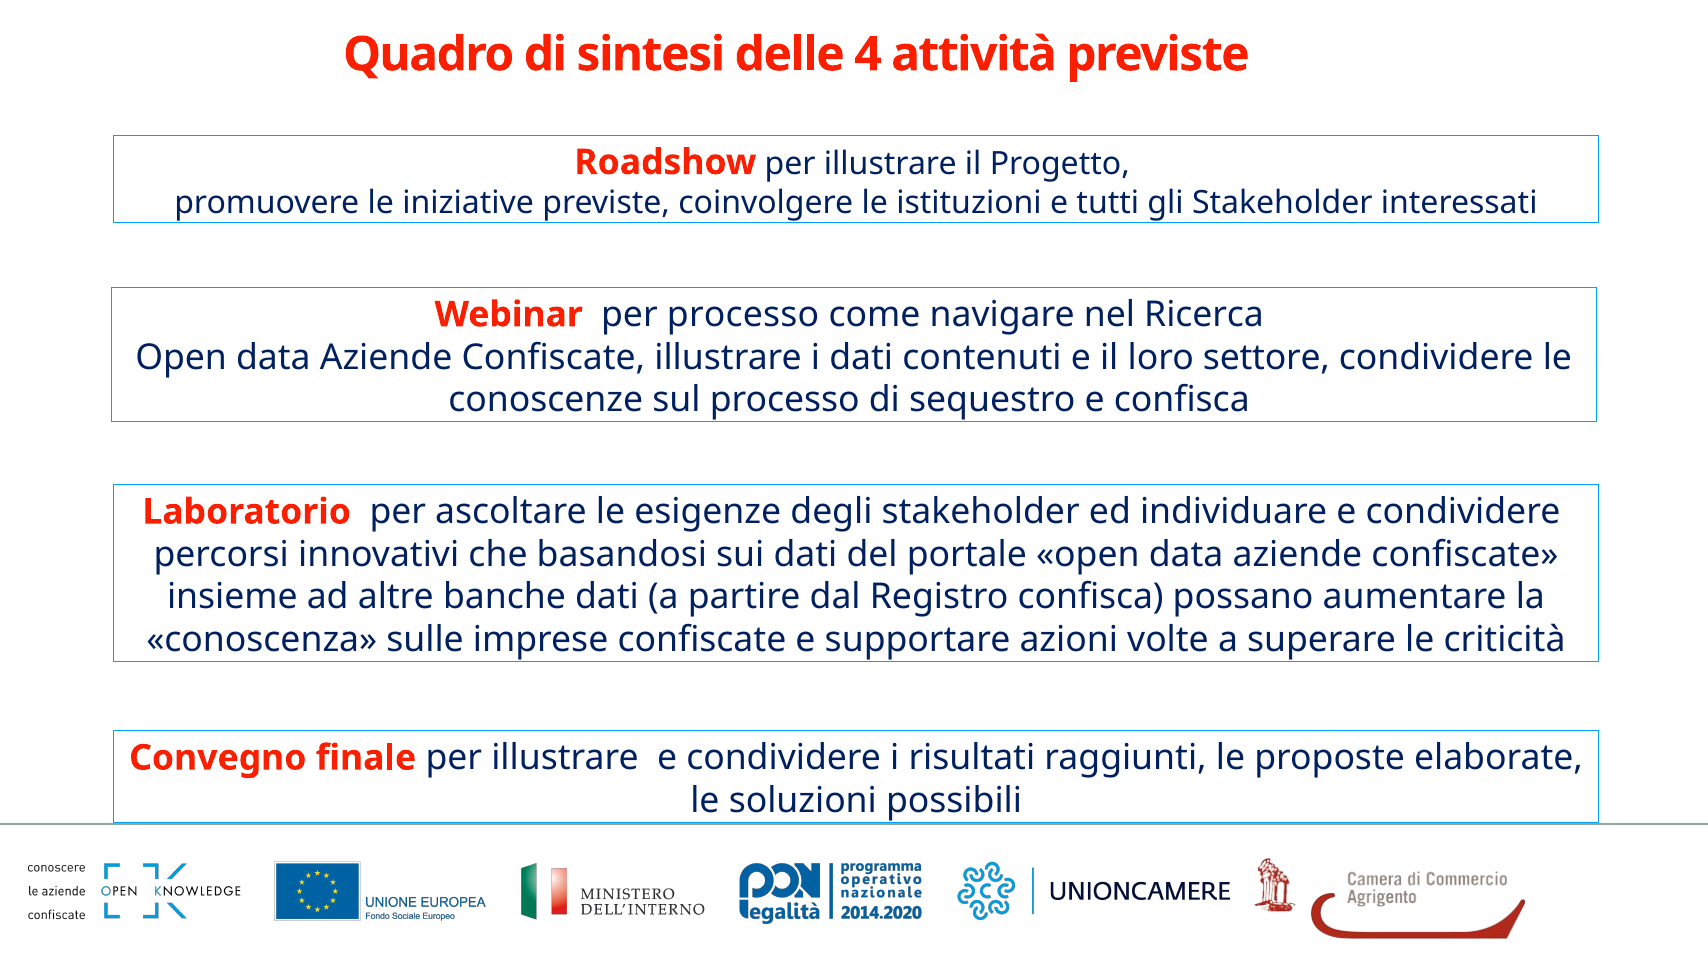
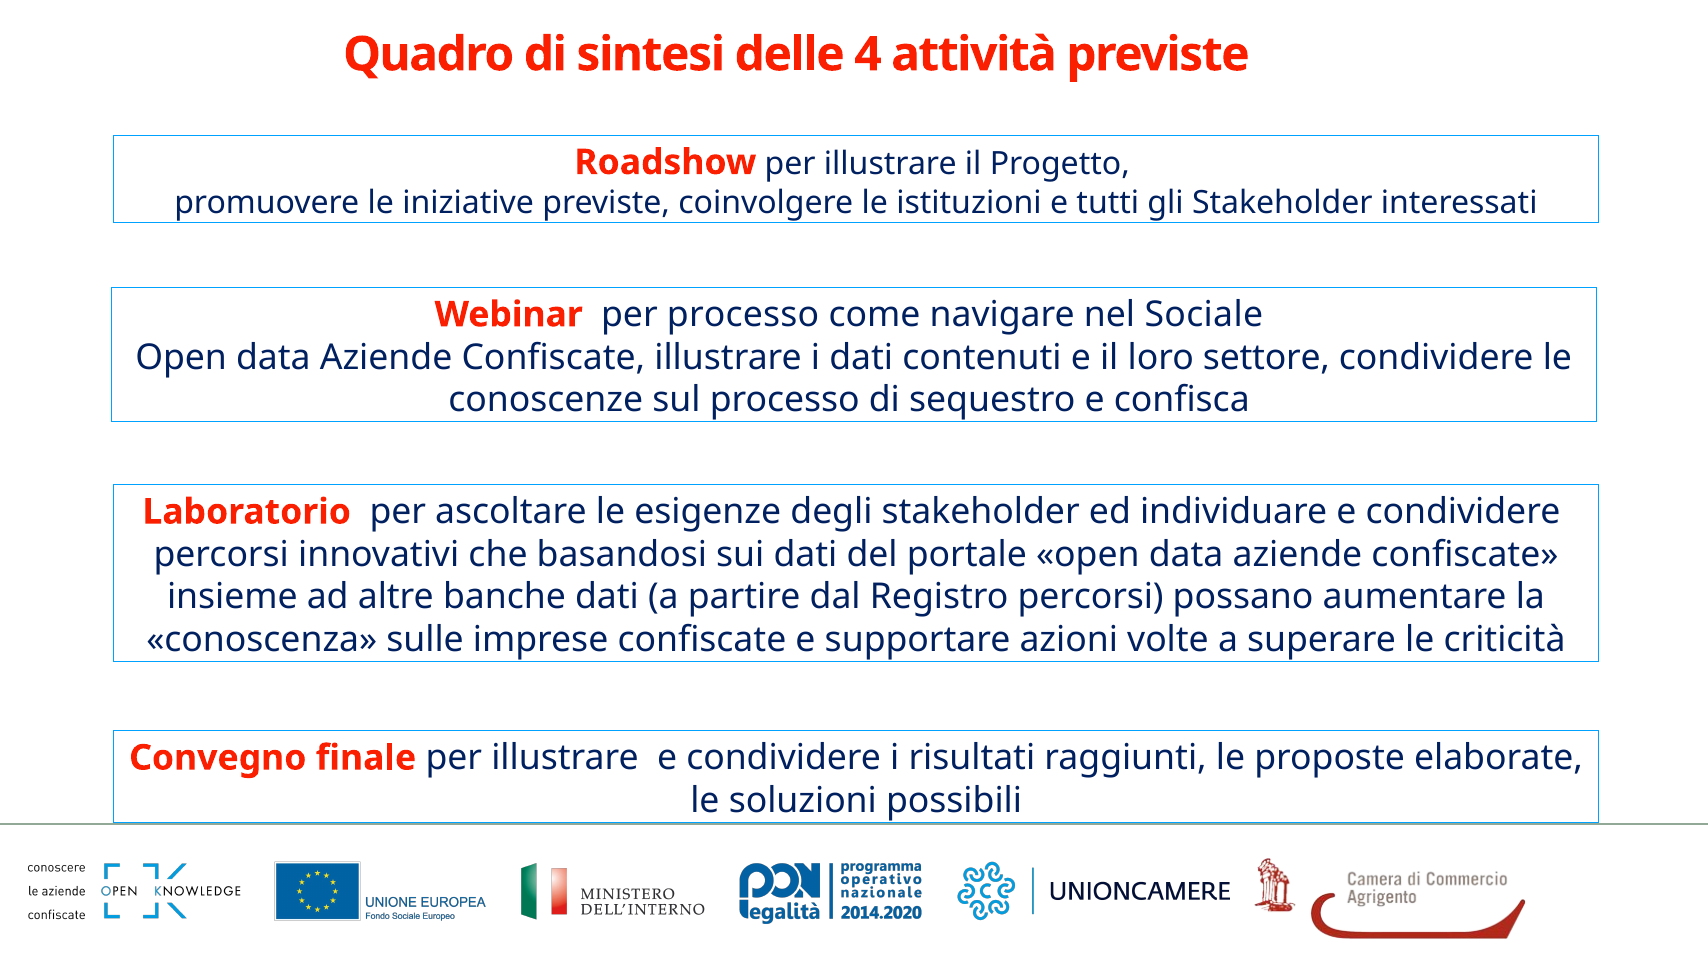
Ricerca: Ricerca -> Sociale (1204, 315)
Registro confisca: confisca -> percorsi (1091, 597)
